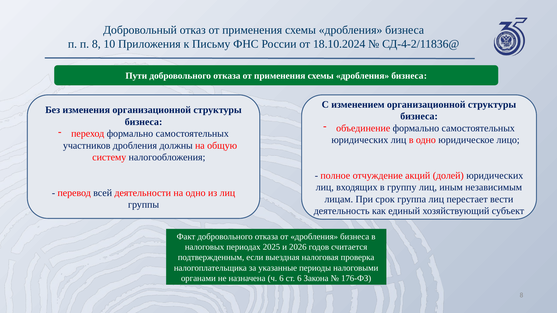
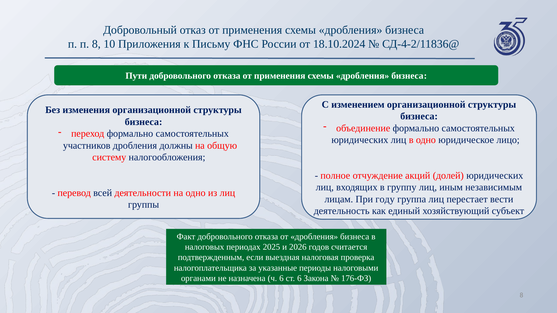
срок: срок -> году (385, 199)
